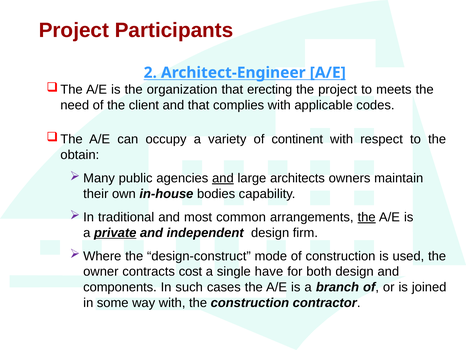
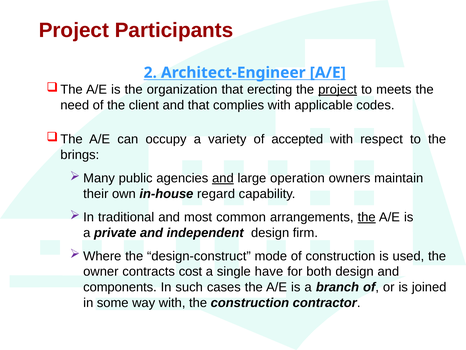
project underline: none -> present (338, 89)
continent: continent -> accepted (297, 139)
obtain: obtain -> brings (80, 155)
architects: architects -> operation (297, 178)
bodies: bodies -> regard (216, 194)
private underline: present -> none (115, 232)
